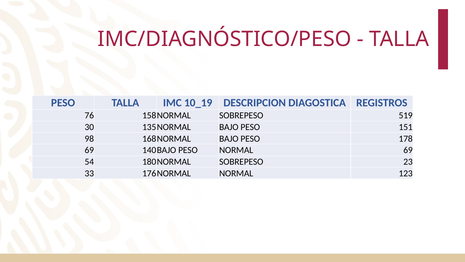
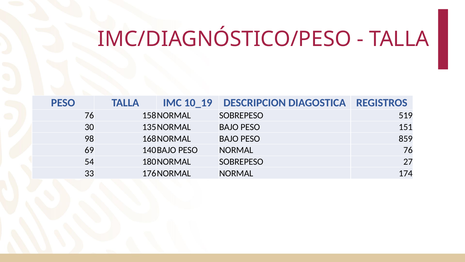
178: 178 -> 859 (406, 138)
NORMAL 69: 69 -> 76 (408, 150)
23: 23 -> 27 (408, 162)
123: 123 -> 174 (406, 173)
